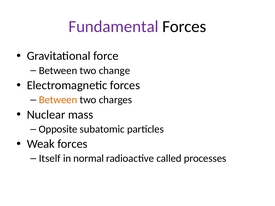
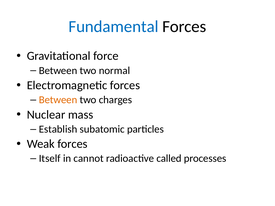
Fundamental colour: purple -> blue (114, 27)
change: change -> normal (114, 71)
Opposite: Opposite -> Establish (58, 129)
normal: normal -> cannot (89, 159)
